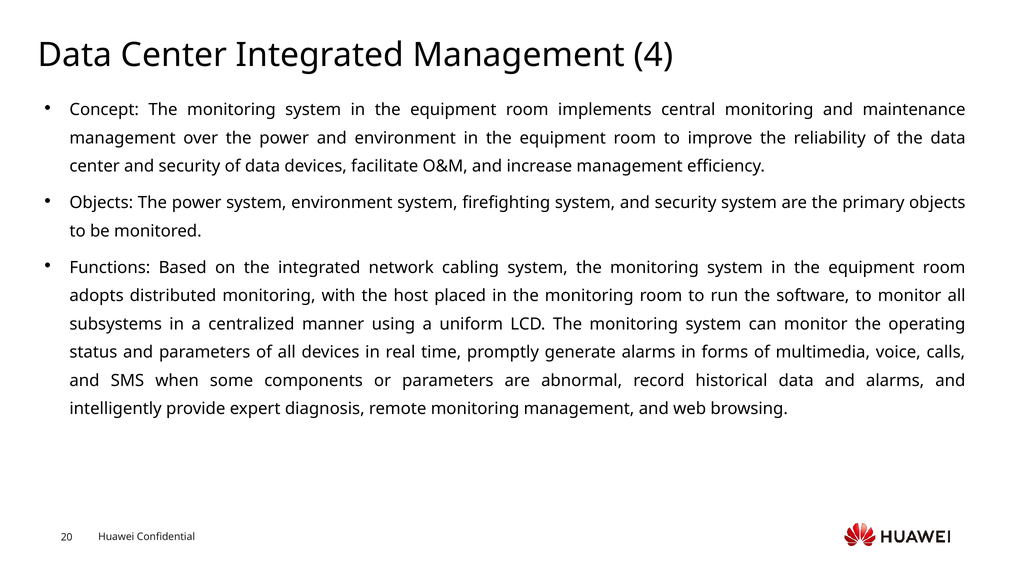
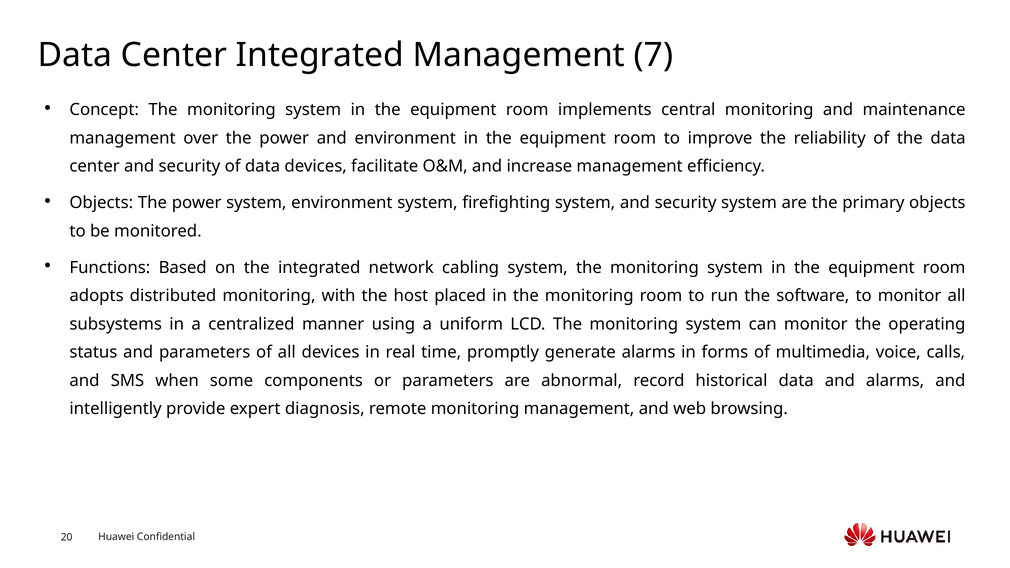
4: 4 -> 7 (654, 55)
